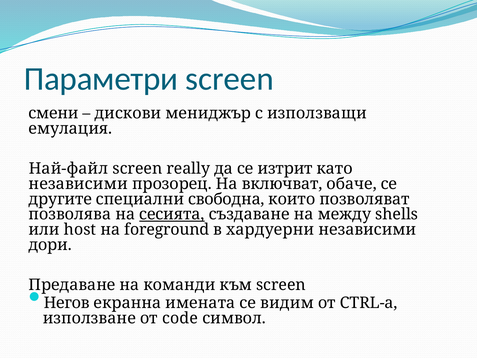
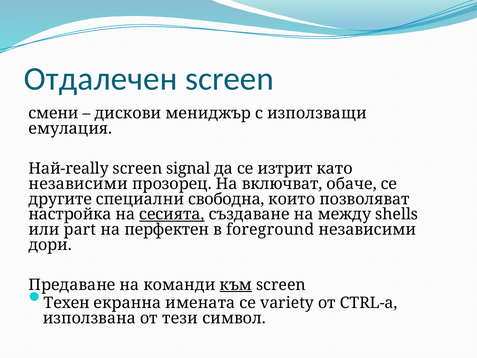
Параметри: Параметри -> Отдалечен (101, 79)
Най-файл: Най-файл -> Най-really (69, 168)
really: really -> signal (188, 168)
позволява: позволява -> настройка (70, 214)
host: host -> part (80, 229)
foreground: foreground -> перфектен (167, 229)
хардуерни: хардуерни -> foreground (270, 229)
към underline: none -> present (236, 285)
Негов: Негов -> Техен (67, 303)
видим: видим -> variety (287, 303)
използване: използване -> използвана (89, 318)
code: code -> тези (180, 318)
